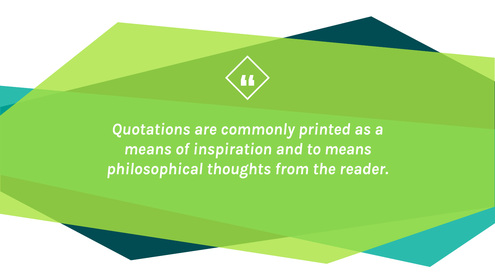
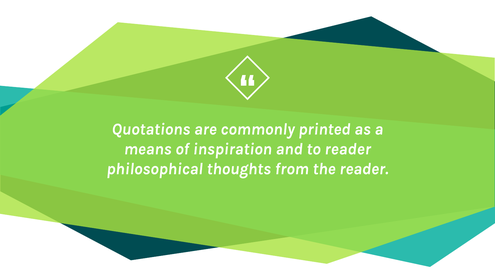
to means: means -> reader (348, 149)
